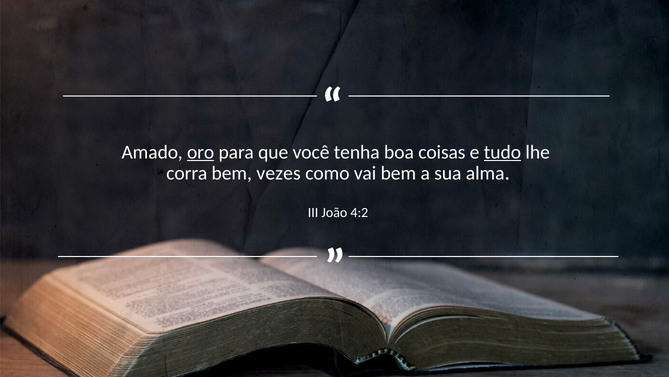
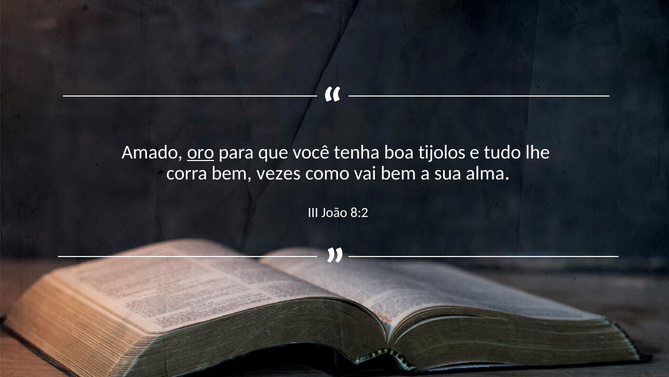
coisas: coisas -> tijolos (442, 152)
tudo underline: present -> none (502, 152)
4:2: 4:2 -> 8:2 (359, 212)
